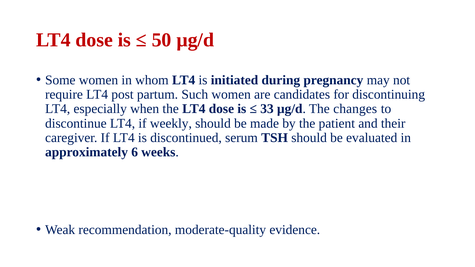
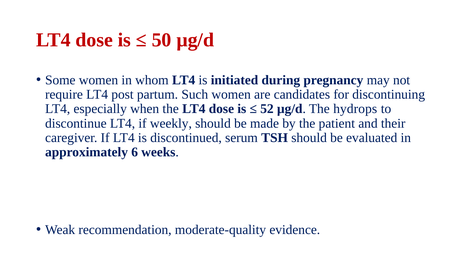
33: 33 -> 52 (267, 109)
changes: changes -> hydrops (355, 109)
